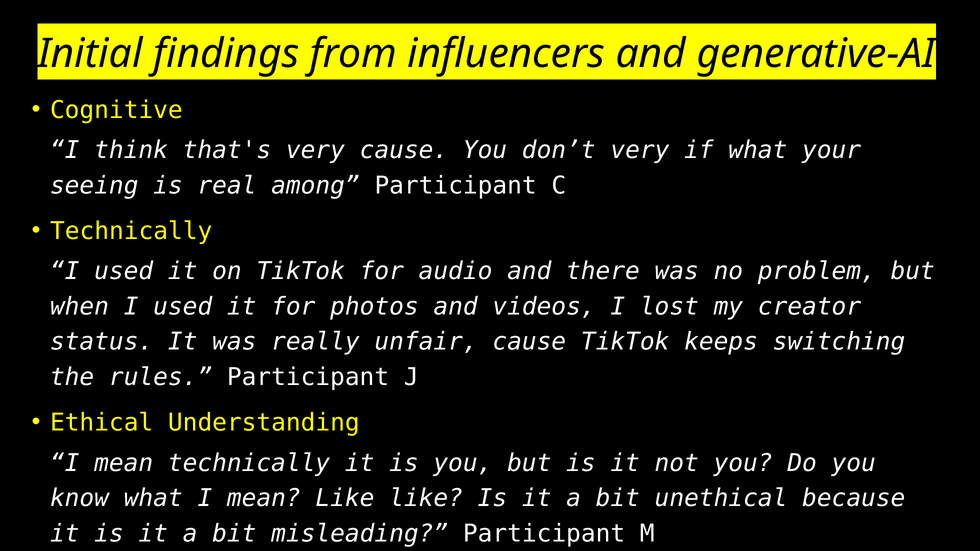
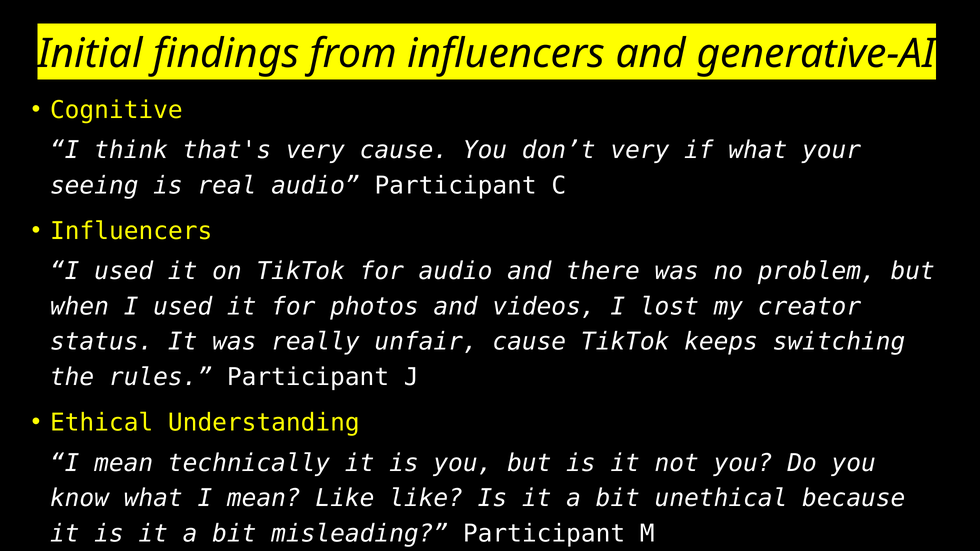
real among: among -> audio (315, 186)
Technically: Technically -> Influencers (131, 231)
